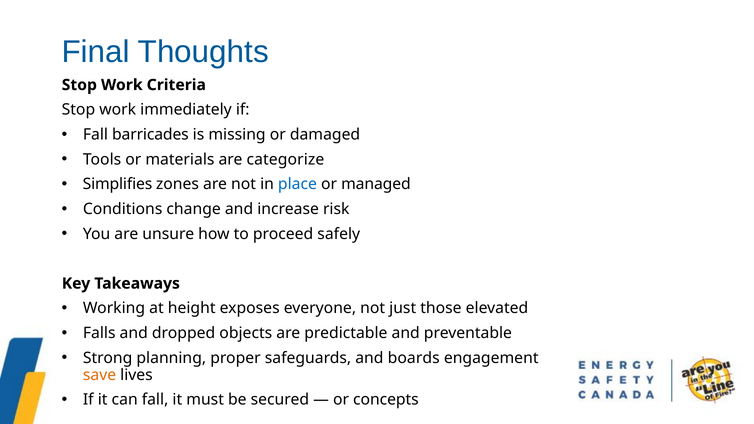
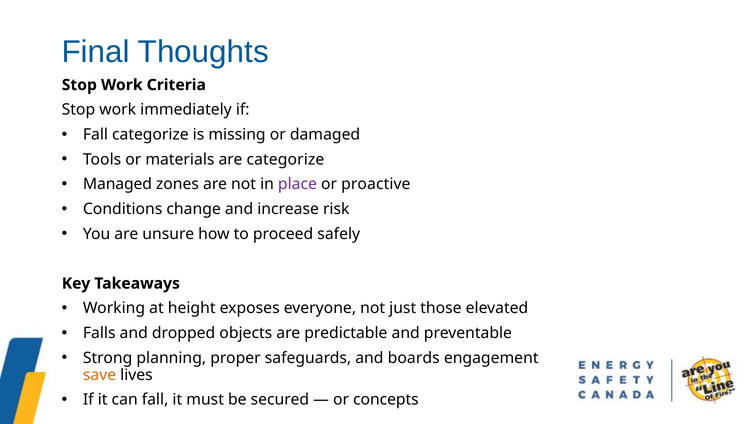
Fall barricades: barricades -> categorize (150, 135)
Simplifies: Simplifies -> Managed (117, 184)
place colour: blue -> purple (297, 184)
managed: managed -> proactive (376, 184)
